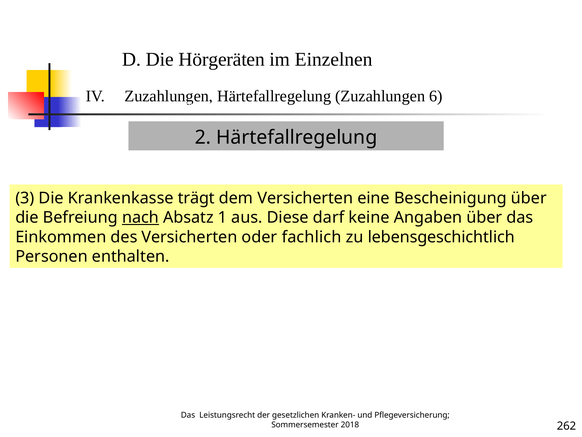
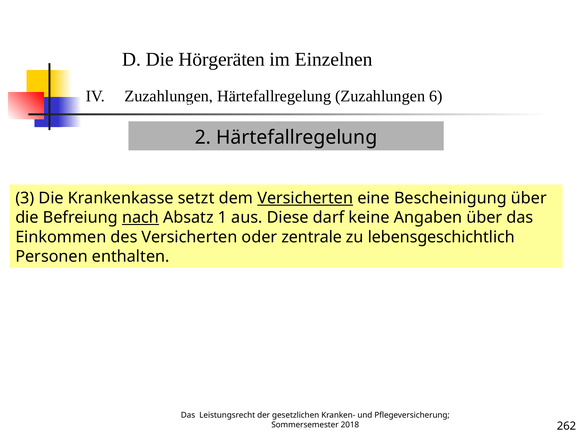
trägt: trägt -> setzt (196, 198)
Versicherten underline: none -> present (305, 198)
fachlich: fachlich -> zentrale (312, 237)
